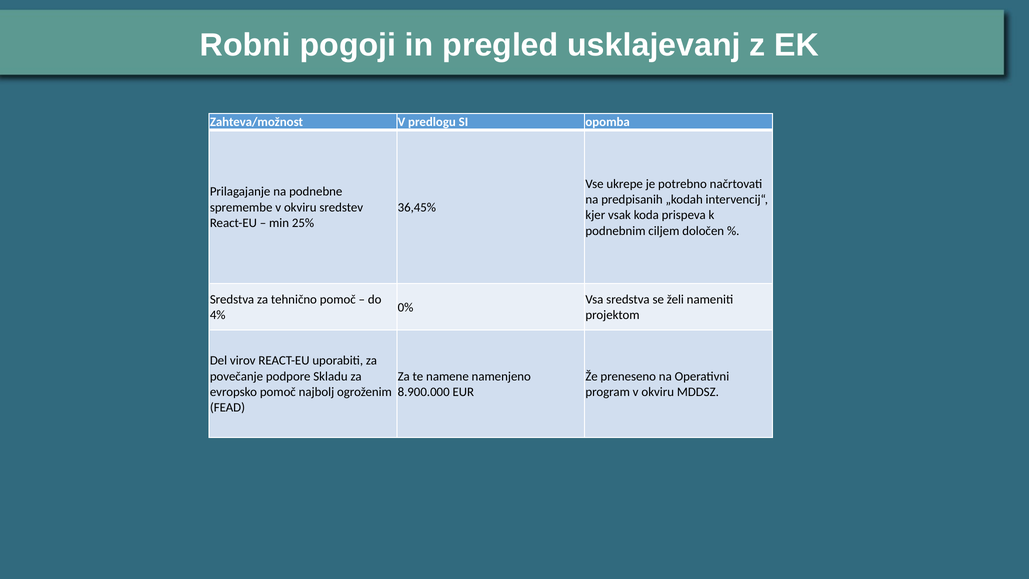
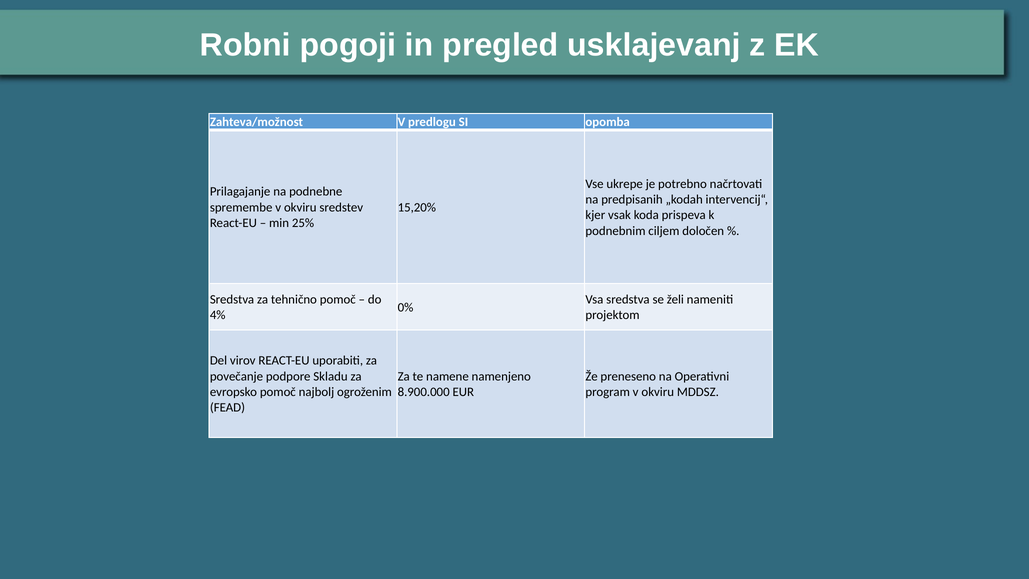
36,45%: 36,45% -> 15,20% (417, 207)
